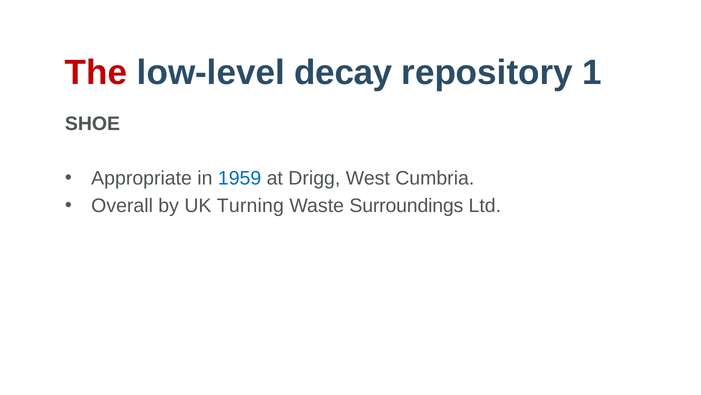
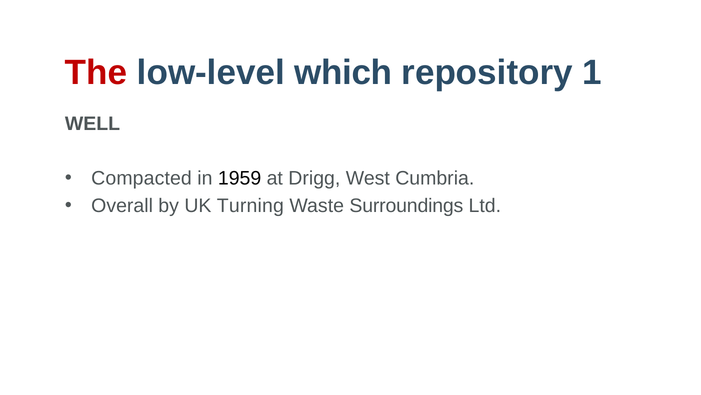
decay: decay -> which (343, 72)
SHOE: SHOE -> WELL (93, 124)
Appropriate: Appropriate -> Compacted (142, 178)
1959 colour: blue -> black (240, 178)
